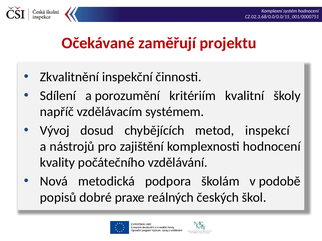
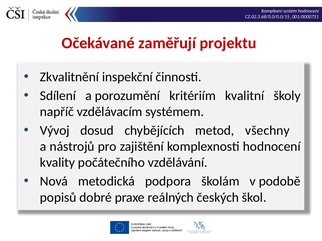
inspekcí: inspekcí -> všechny (267, 131)
